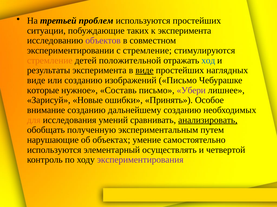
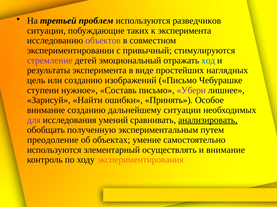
используются простейших: простейших -> разведчиков (197, 21)
с стремление: стремление -> привычный (147, 51)
стремление colour: orange -> purple (50, 61)
положительной: положительной -> эмоциональный (130, 61)
виде underline: present -> none (144, 71)
виде: виде -> цель (36, 81)
которые: которые -> ступени (43, 91)
Новые: Новые -> Найти (88, 100)
дальнейшему созданию: созданию -> ситуации (182, 110)
для colour: orange -> purple (34, 120)
нарушающие: нарушающие -> преодоление (53, 140)
и четвертой: четвертой -> внимание (226, 150)
экспериментирования colour: purple -> orange (140, 160)
